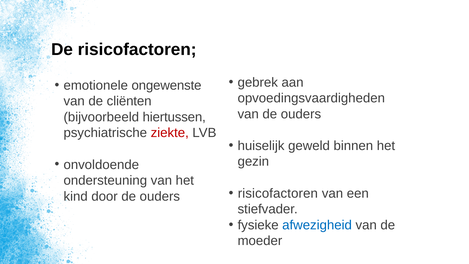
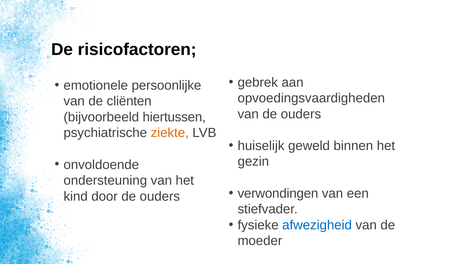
ongewenste: ongewenste -> persoonlijke (166, 85)
ziekte colour: red -> orange (170, 133)
risicofactoren: risicofactoren -> verwondingen (278, 193)
